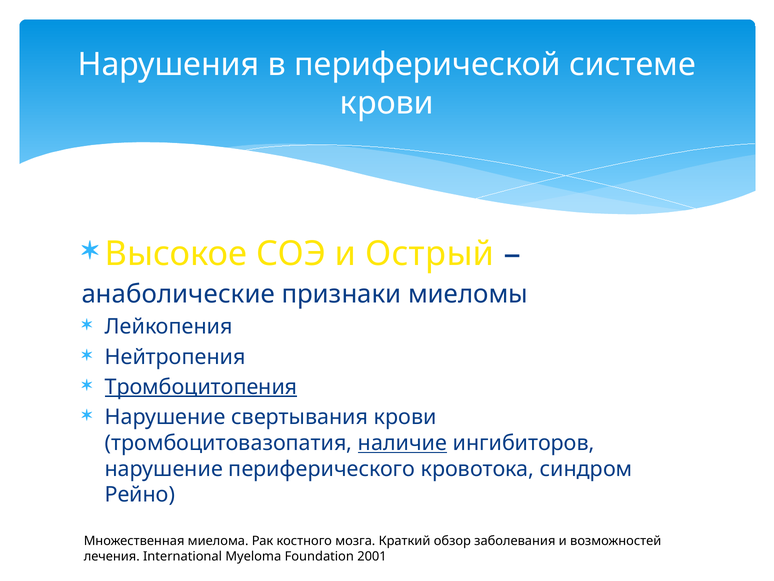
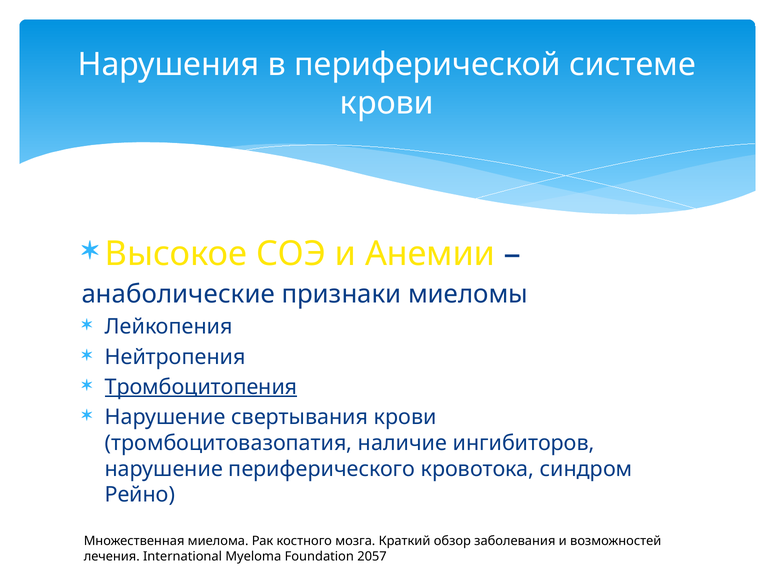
Острый: Острый -> Анемии (430, 253)
наличие underline: present -> none (402, 443)
2001: 2001 -> 2057 (372, 556)
